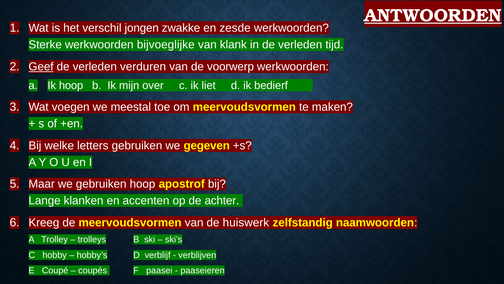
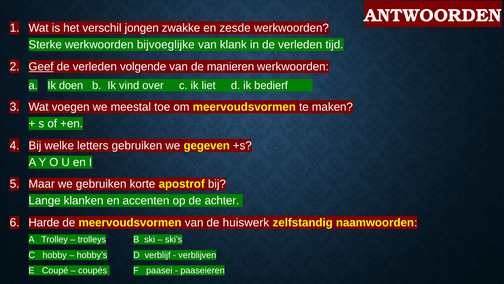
ANTWOORDEN underline: present -> none (433, 15)
verduren: verduren -> volgende (143, 66)
voorwerp: voorwerp -> manieren (231, 66)
Ik hoop: hoop -> doen (71, 85)
mijn: mijn -> vind (129, 85)
gebruiken hoop: hoop -> korte (142, 184)
Kreeg: Kreeg -> Harde (44, 222)
